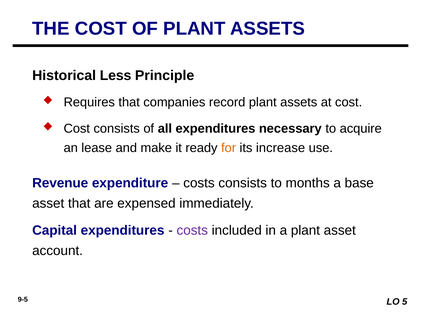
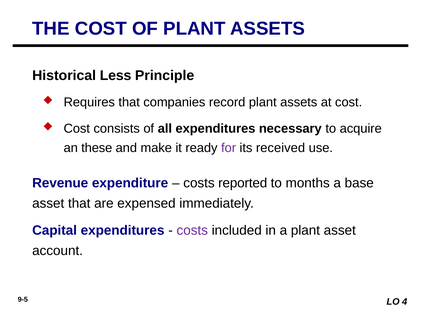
lease: lease -> these (97, 148)
for colour: orange -> purple (229, 148)
increase: increase -> received (281, 148)
costs consists: consists -> reported (243, 183)
5: 5 -> 4 (405, 302)
